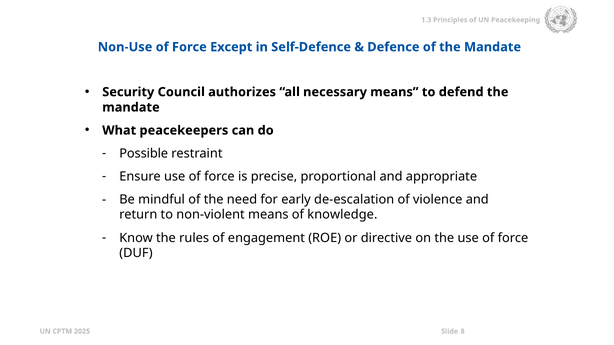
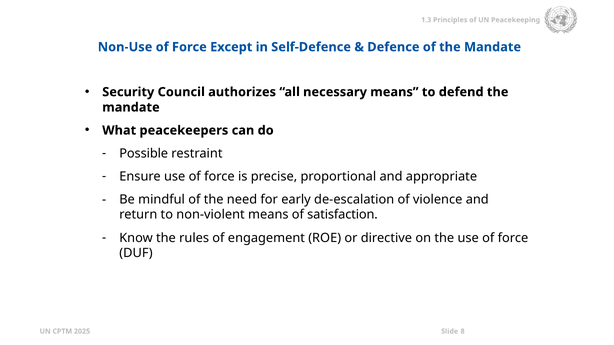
knowledge: knowledge -> satisfaction (343, 215)
